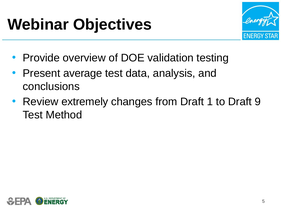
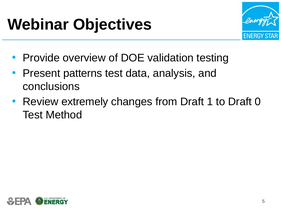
average: average -> patterns (83, 73)
9: 9 -> 0 (258, 102)
